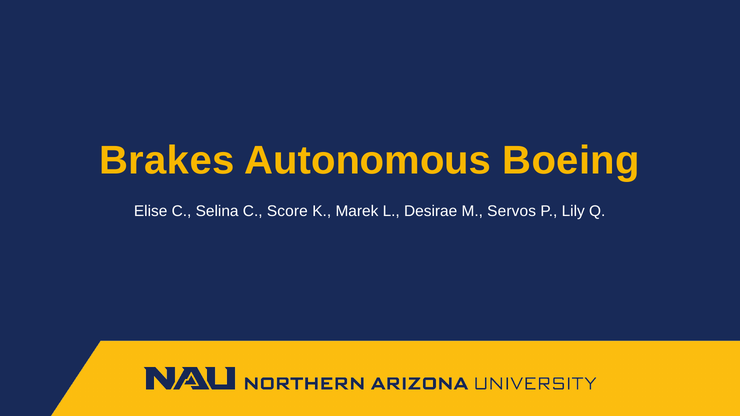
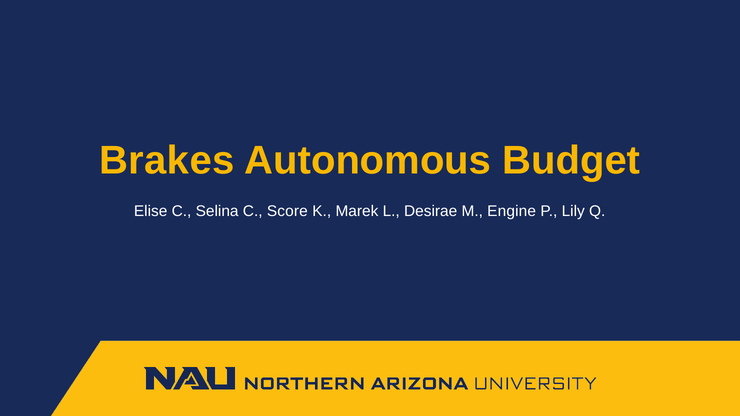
Boeing: Boeing -> Budget (571, 161)
Servos: Servos -> Engine (512, 211)
